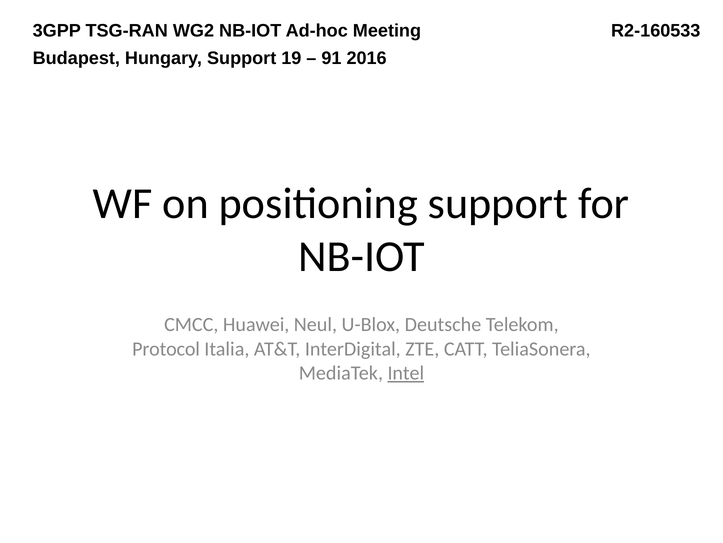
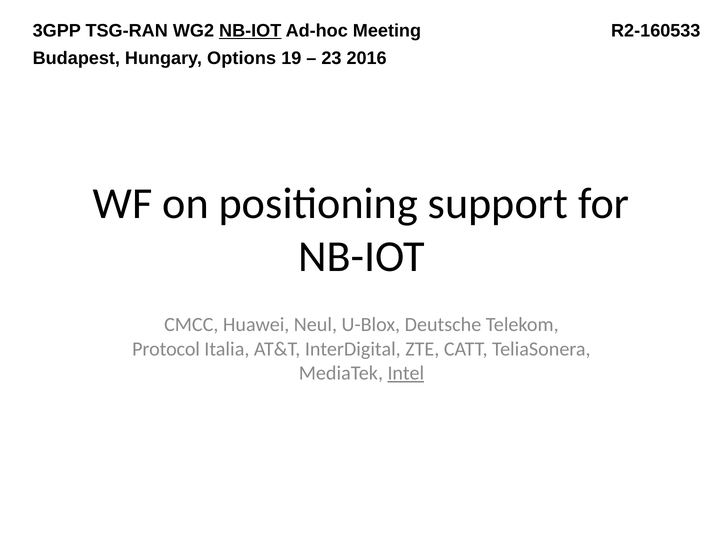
NB-IOT underline: none -> present (250, 31)
Hungary Support: Support -> Options (242, 58)
91: 91 -> 23 (331, 58)
